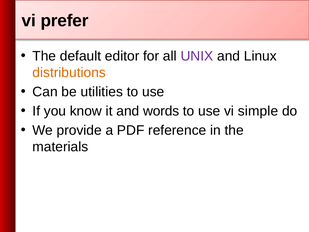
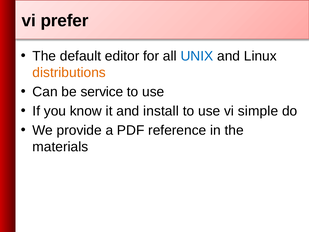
UNIX colour: purple -> blue (197, 56)
utilities: utilities -> service (102, 92)
words: words -> install (161, 111)
